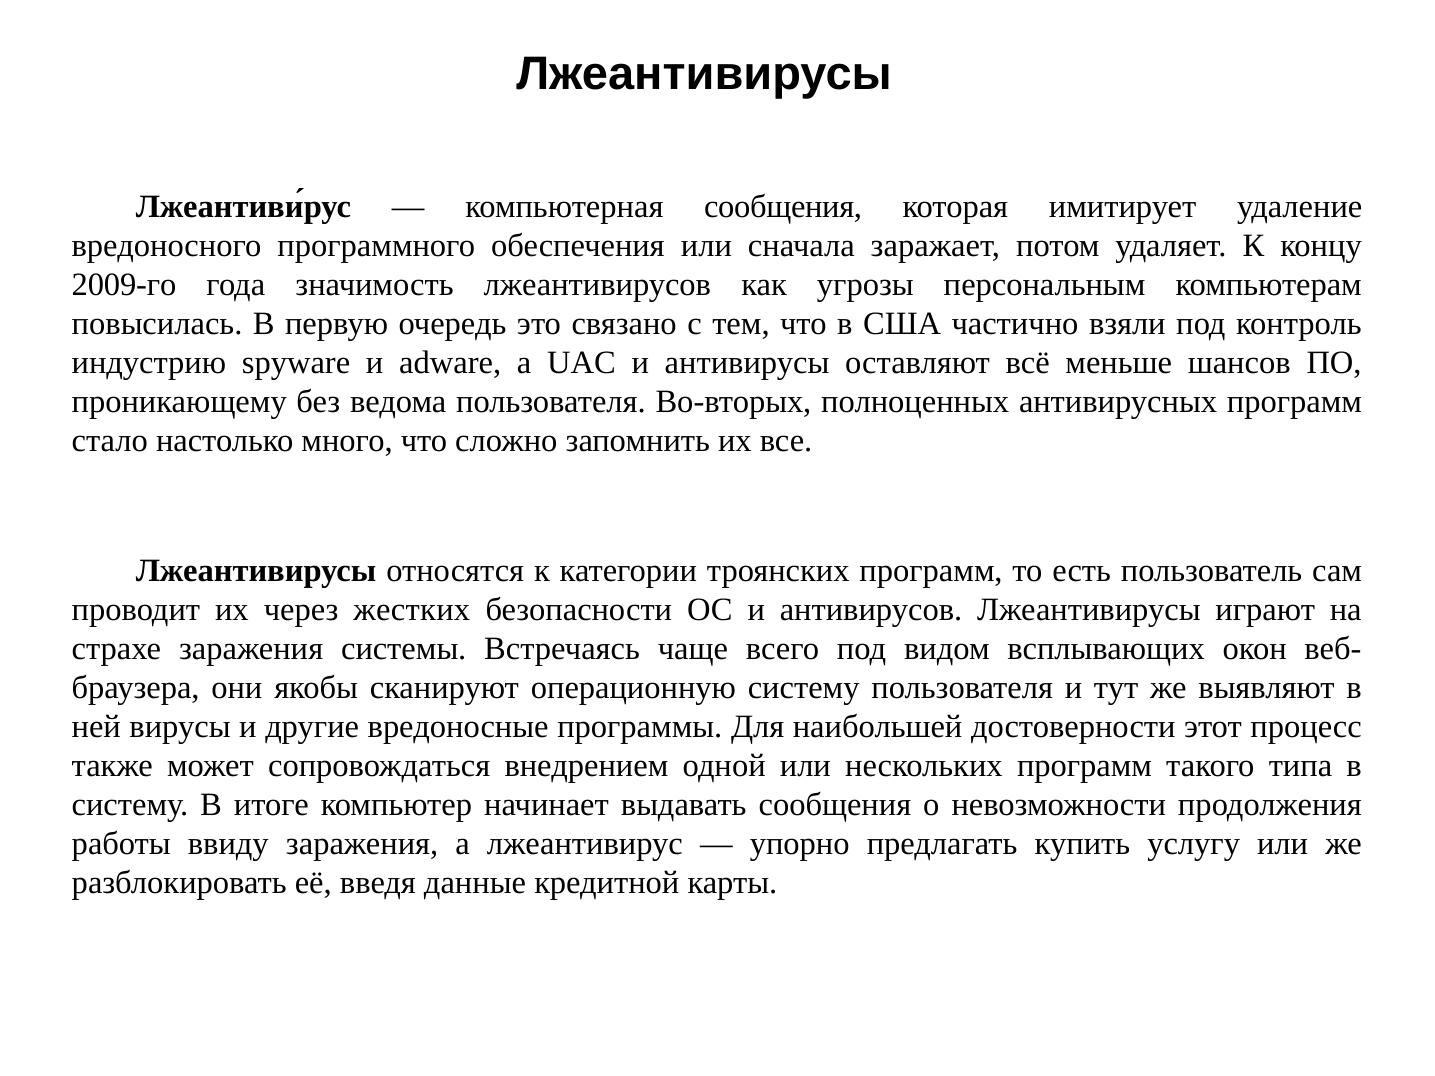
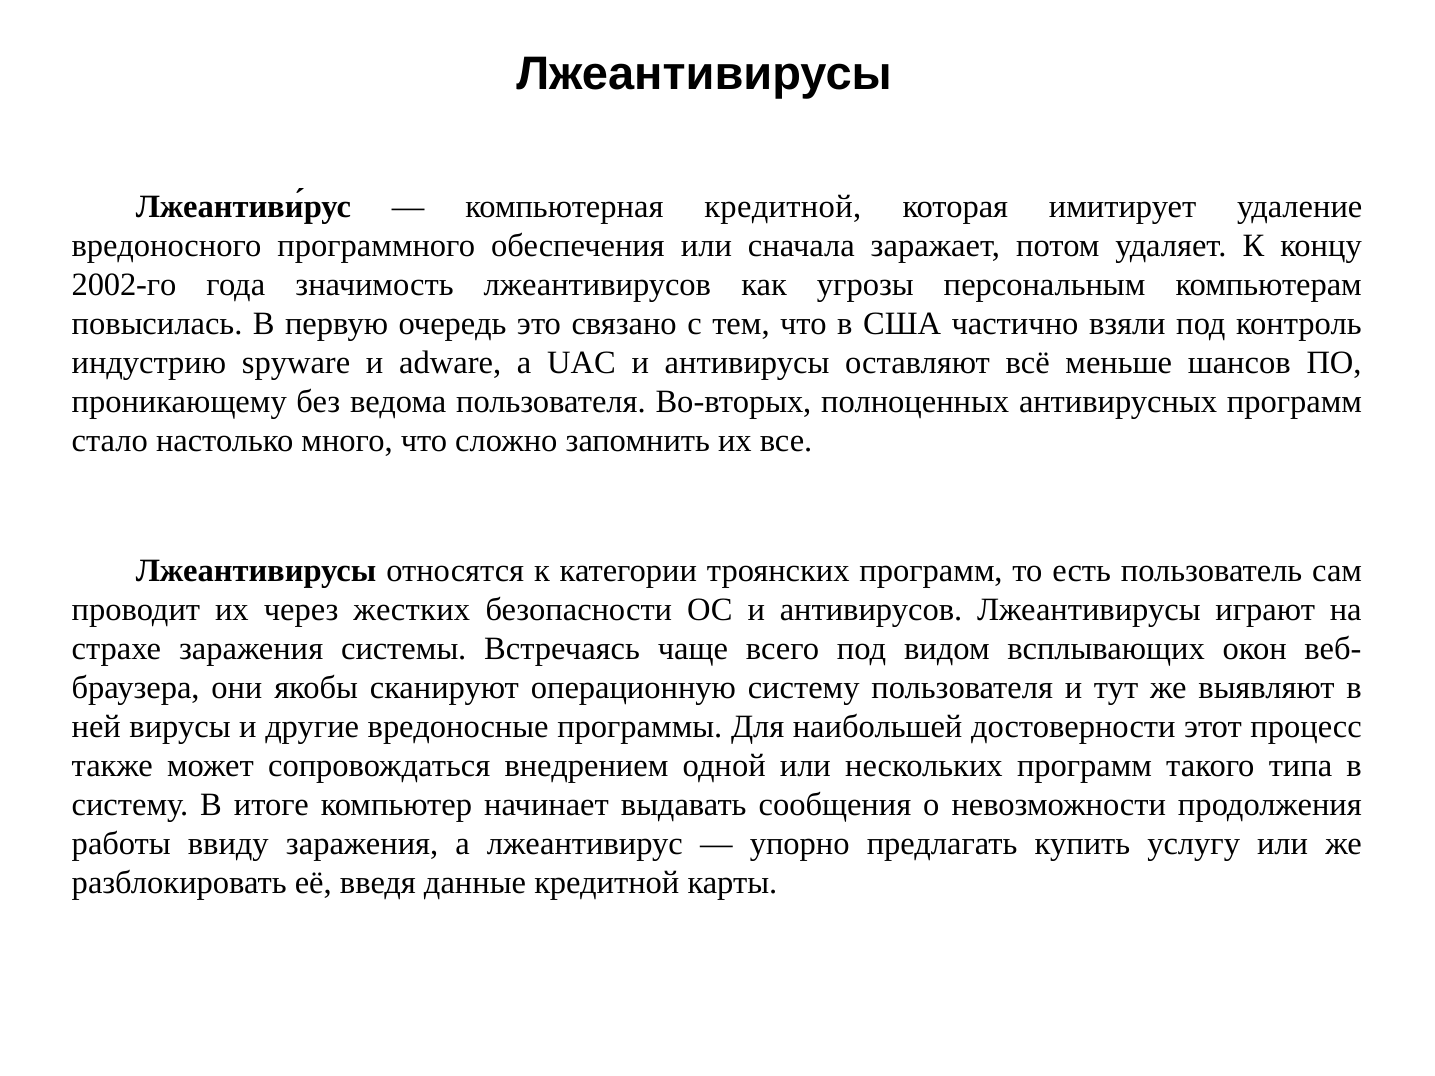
компьютерная сообщения: сообщения -> кредитной (783, 207)
2009-го: 2009-го -> 2002-го (124, 285)
